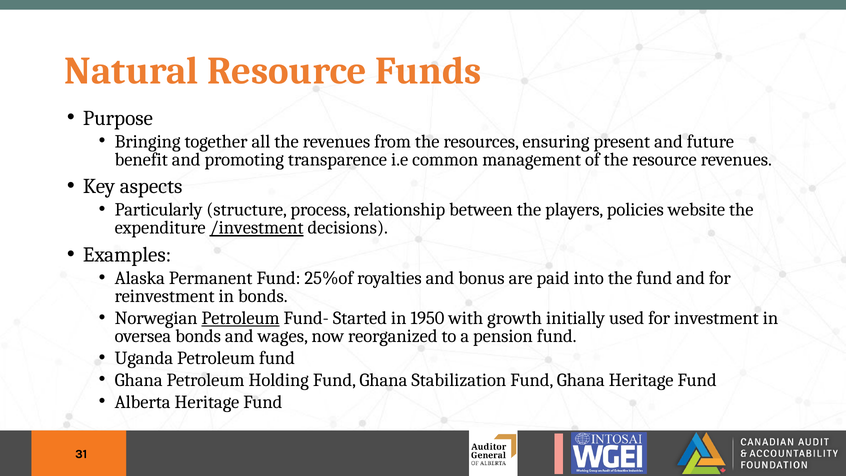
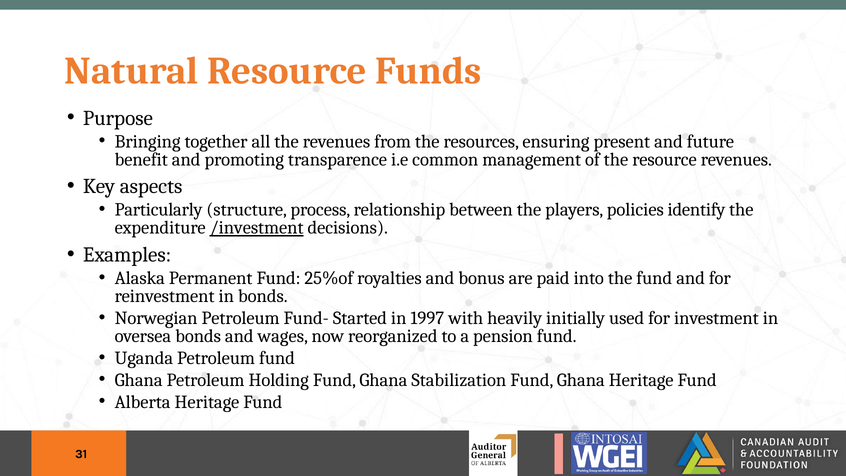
website: website -> identify (697, 210)
Petroleum underline: present -> none (241, 318)
1950: 1950 -> 1997 (427, 318)
growth: growth -> heavily (515, 318)
